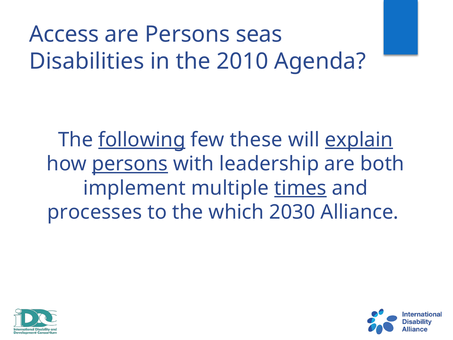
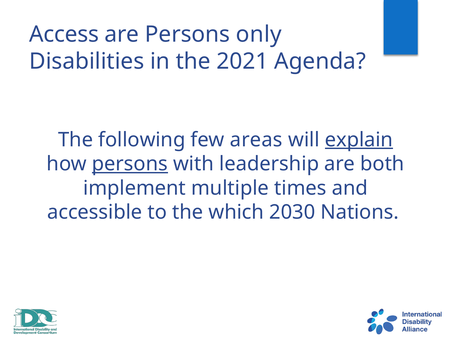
seas: seas -> only (259, 34)
2010: 2010 -> 2021 (242, 61)
following underline: present -> none (142, 140)
these: these -> areas (256, 140)
times underline: present -> none (300, 188)
processes: processes -> accessible (95, 212)
Alliance: Alliance -> Nations (360, 212)
